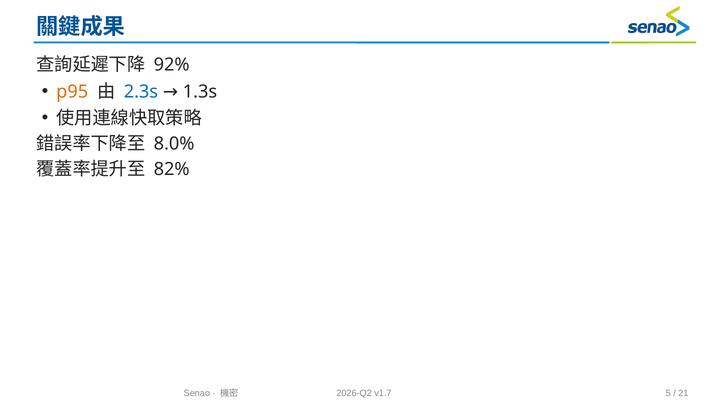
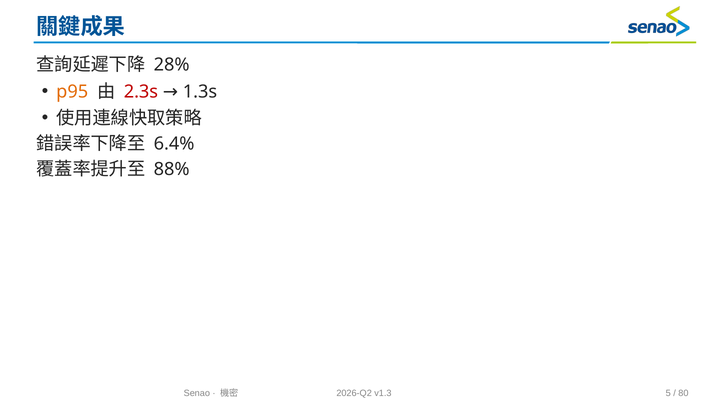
92%: 92% -> 28% (172, 65)
2.3s colour: blue -> red (141, 92)
8.0%: 8.0% -> 6.4% (174, 144)
82%: 82% -> 88% (172, 170)
v1.7: v1.7 -> v1.3 (383, 394)
21: 21 -> 80 (683, 394)
